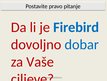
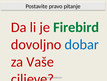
Firebird colour: blue -> green (76, 27)
